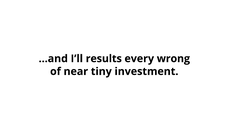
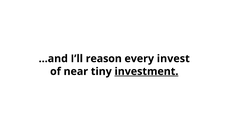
results: results -> reason (104, 58)
wrong: wrong -> invest (173, 58)
investment underline: none -> present (146, 71)
